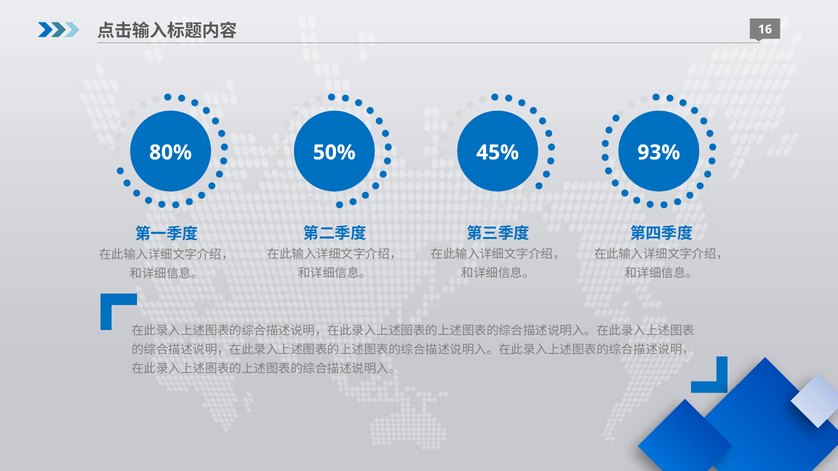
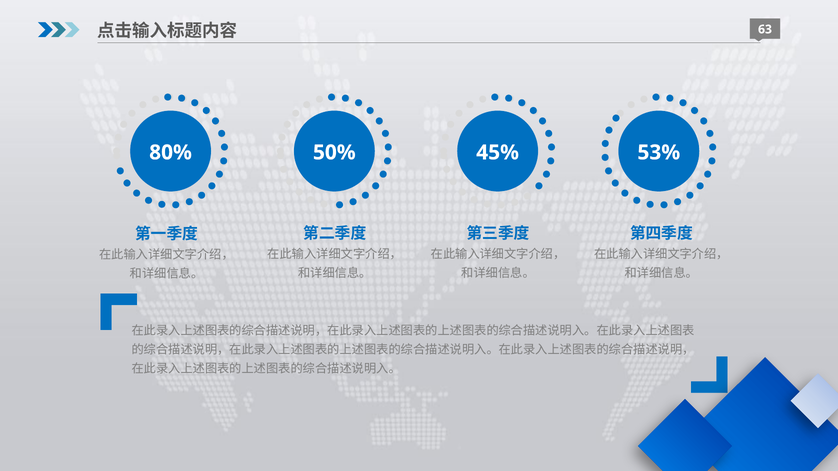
16: 16 -> 63 (765, 29)
93%: 93% -> 53% (659, 153)
